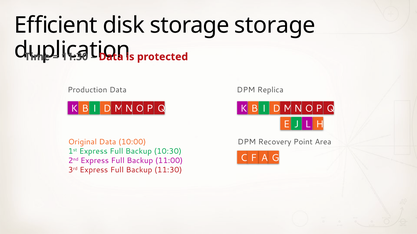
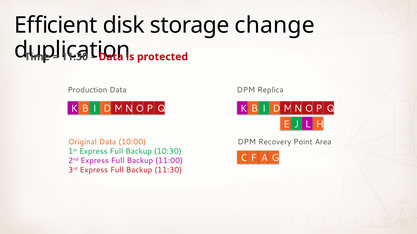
storage storage: storage -> change (275, 25)
